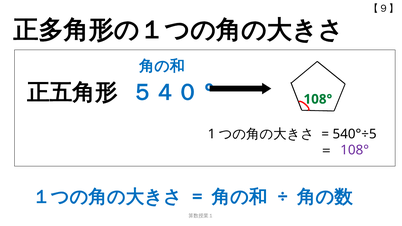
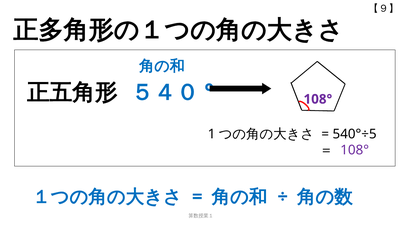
108° colour: green -> purple (318, 99)
